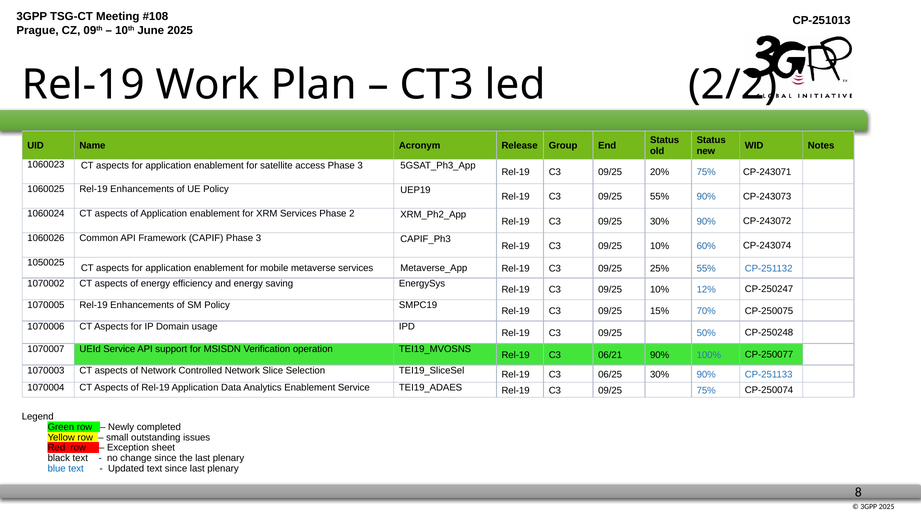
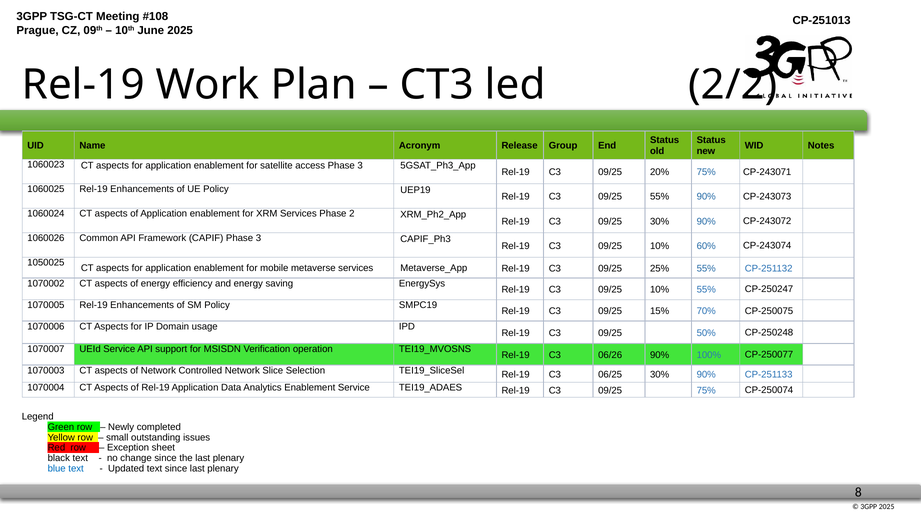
10% 12%: 12% -> 55% (706, 290)
06/21: 06/21 -> 06/26 (610, 355)
